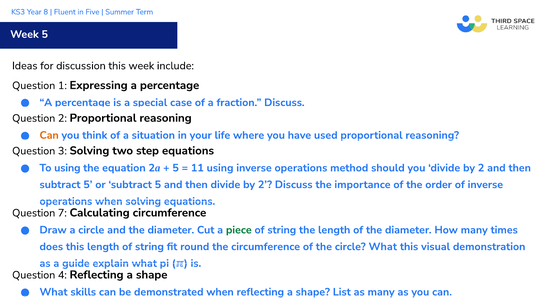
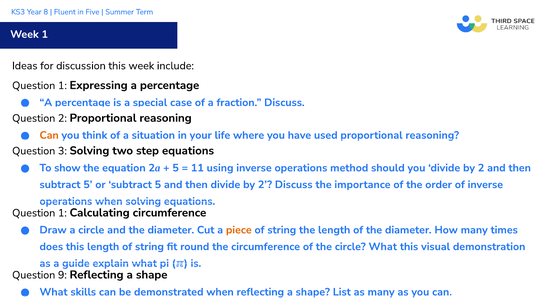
Week 5: 5 -> 1 (45, 34)
To using: using -> show (67, 168)
7: 7 -> 1 (62, 213)
piece colour: green -> orange (239, 230)
4: 4 -> 9 (62, 275)
